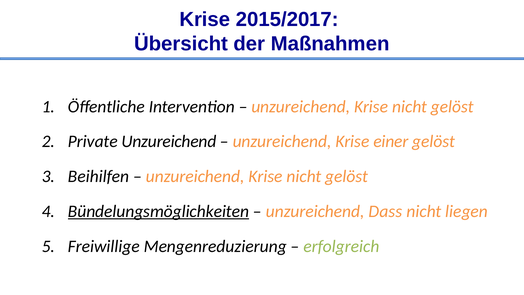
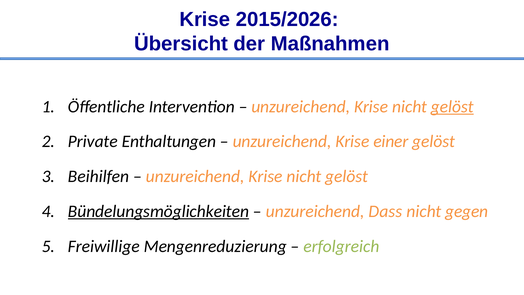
2015/2017: 2015/2017 -> 2015/2026 (287, 19)
gelöst underline: none -> present (452, 106)
Private Unzureichend: Unzureichend -> Enthaltungen (169, 141)
liegen: liegen -> gegen (467, 211)
